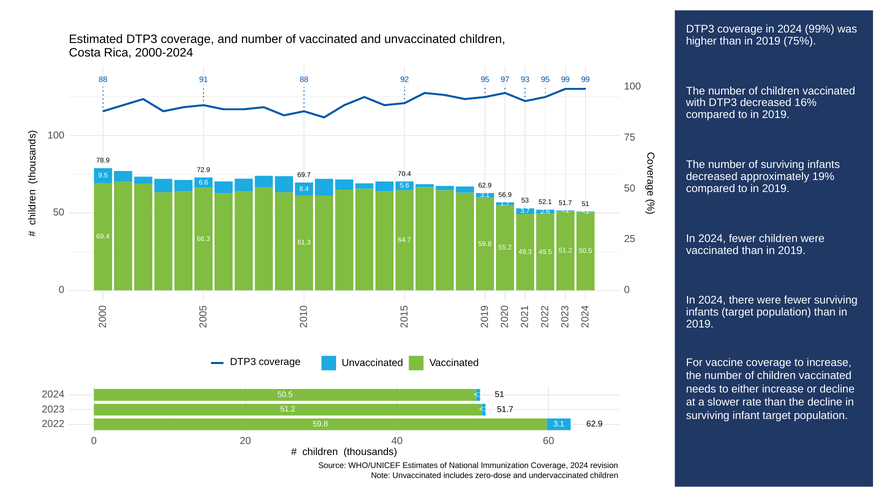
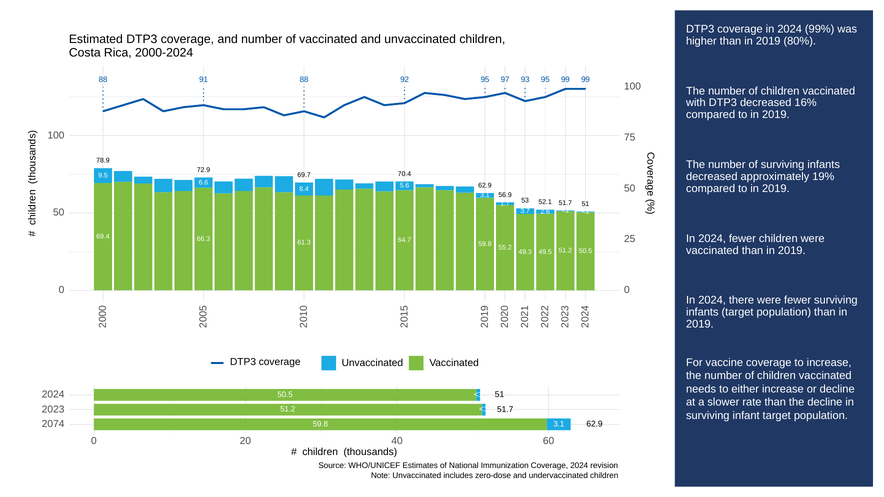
75%: 75% -> 80% (800, 41)
2022: 2022 -> 2074 (53, 424)
